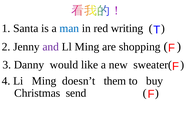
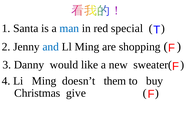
writing: writing -> special (127, 28)
and colour: purple -> blue (51, 47)
send: send -> give (76, 93)
